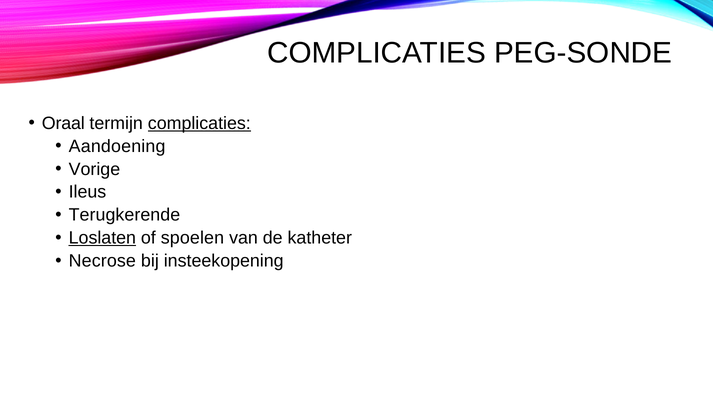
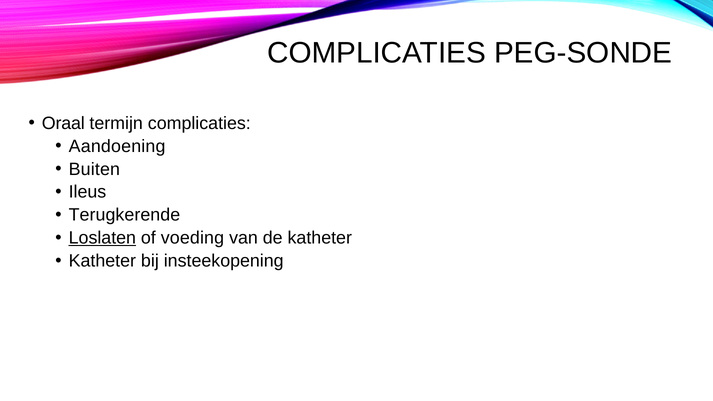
complicaties underline: present -> none (199, 123)
Vorige: Vorige -> Buiten (94, 169)
spoelen: spoelen -> voeding (192, 238)
Necrose: Necrose -> Katheter (102, 261)
